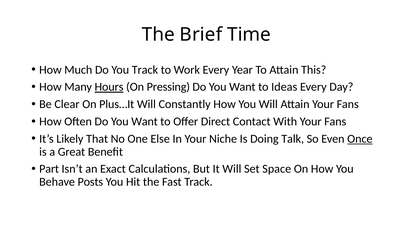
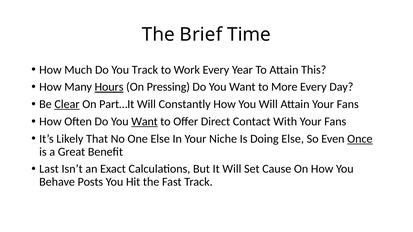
Ideas: Ideas -> More (284, 87)
Clear underline: none -> present (67, 104)
Plus…It: Plus…It -> Part…It (117, 104)
Want underline: none -> present (145, 122)
Doing Talk: Talk -> Else (293, 139)
Part: Part -> Last (49, 169)
Space: Space -> Cause (277, 169)
